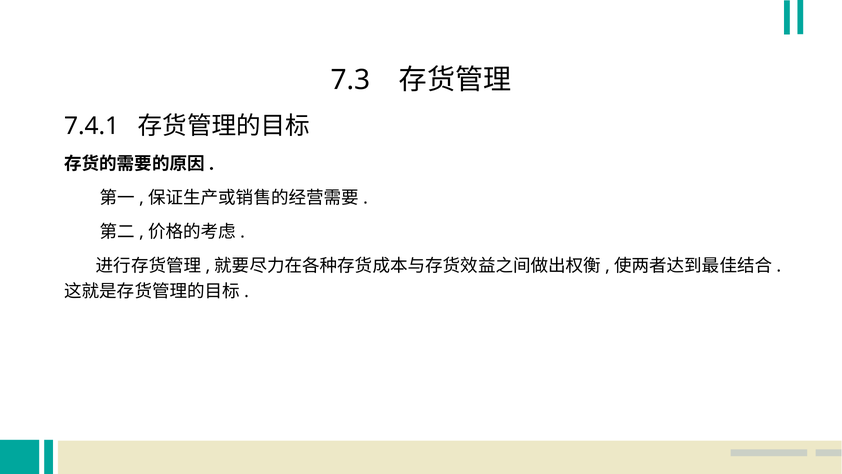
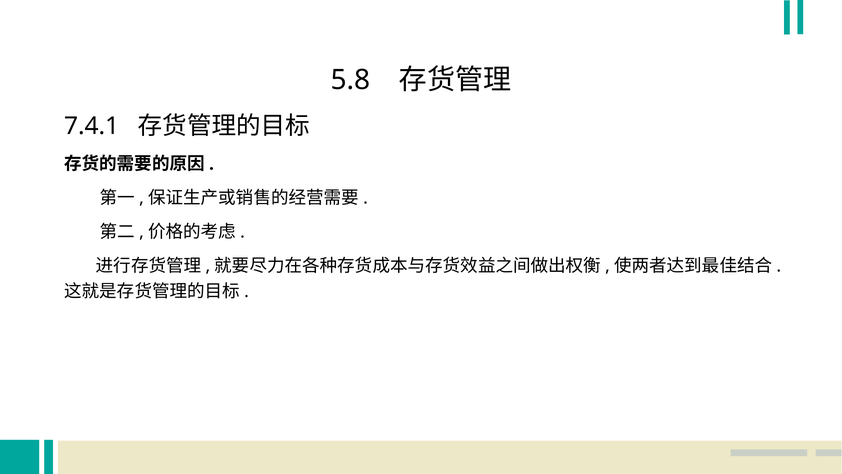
7.3: 7.3 -> 5.8 (350, 80)
